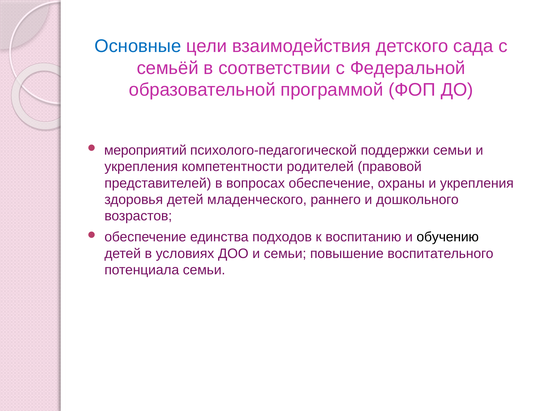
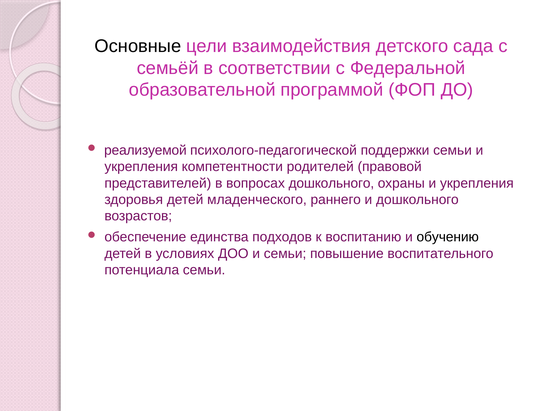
Основные colour: blue -> black (138, 46)
мероприятий: мероприятий -> реализуемой (145, 150)
вопросах обеспечение: обеспечение -> дошкольного (331, 183)
